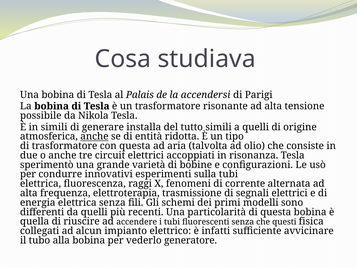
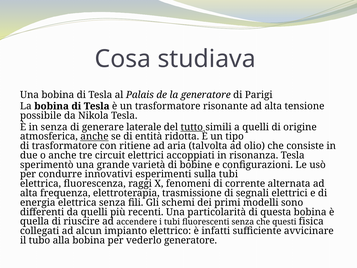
la accendersi: accendersi -> generatore (206, 95)
in simili: simili -> senza (54, 127)
installa: installa -> laterale (144, 127)
tutto underline: none -> present (192, 127)
con questa: questa -> ritiene (135, 146)
